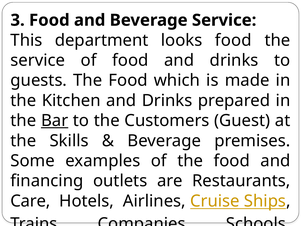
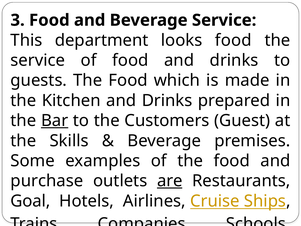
financing: financing -> purchase (47, 181)
are underline: none -> present (170, 181)
Care: Care -> Goal (30, 201)
